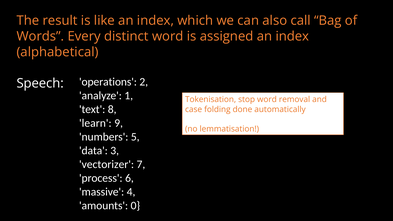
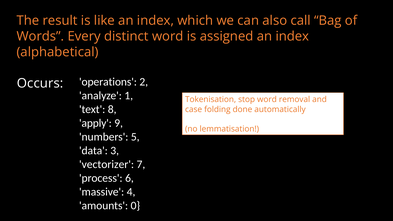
Speech: Speech -> Occurs (40, 83)
learn: learn -> apply (95, 123)
